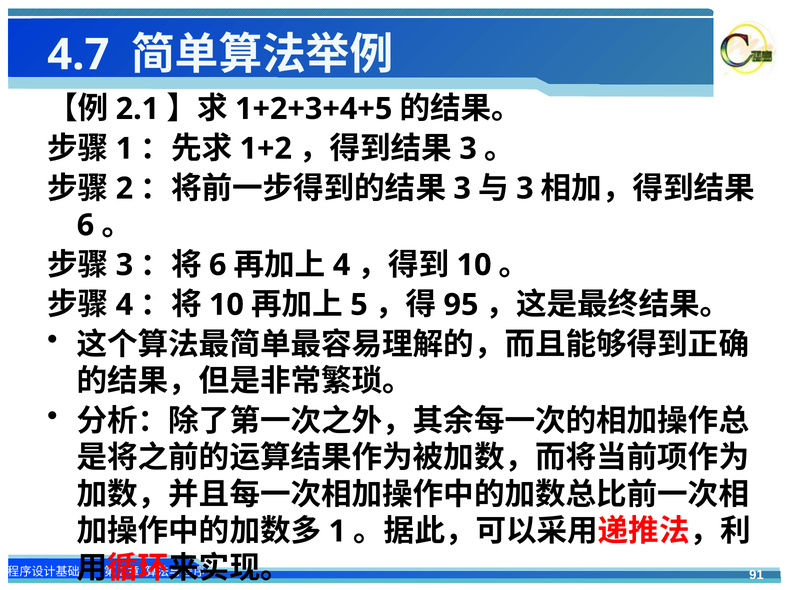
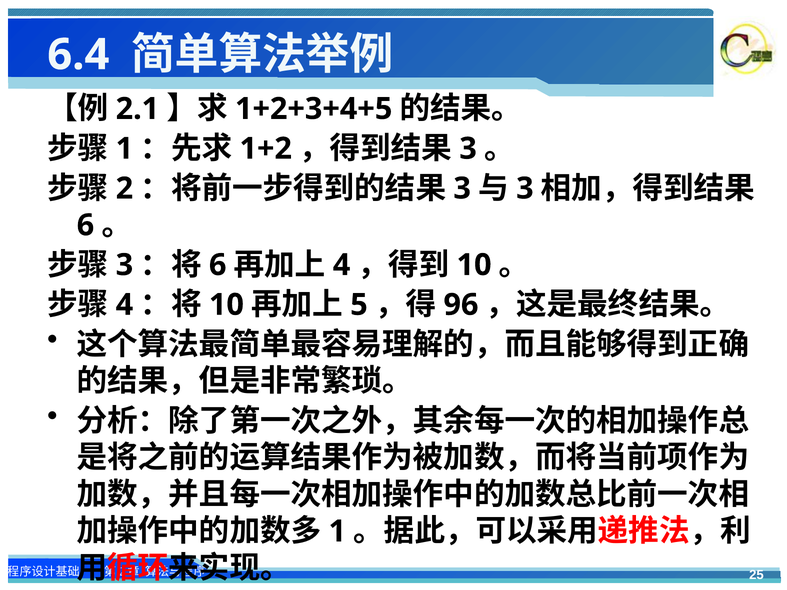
4.7: 4.7 -> 6.4 (78, 55)
95: 95 -> 96 (461, 305)
91: 91 -> 25 (756, 575)
